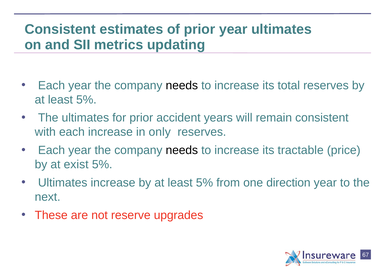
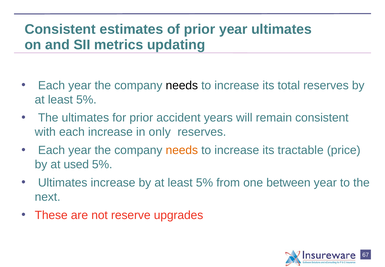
needs colour: black -> orange (182, 150)
exist: exist -> used (76, 164)
direction: direction -> between (288, 182)
